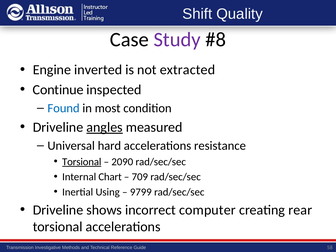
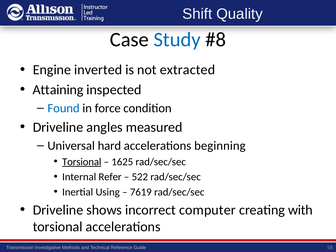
Study colour: purple -> blue (177, 40)
Continue: Continue -> Attaining (58, 90)
most: most -> force (108, 108)
angles underline: present -> none (105, 127)
resistance: resistance -> beginning (220, 146)
2090: 2090 -> 1625 (122, 162)
Chart: Chart -> Refer (110, 177)
709: 709 -> 522 (140, 177)
9799: 9799 -> 7619 (141, 192)
rear: rear -> with (300, 210)
